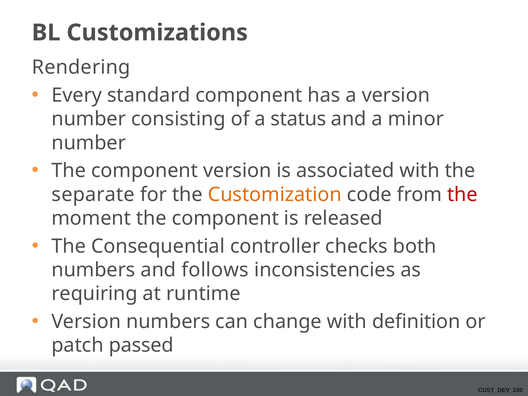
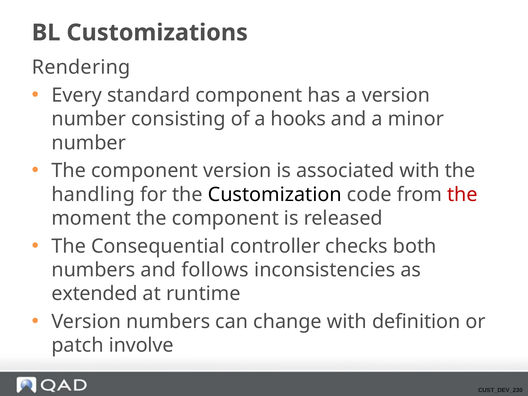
status: status -> hooks (298, 119)
separate: separate -> handling (93, 195)
Customization colour: orange -> black (275, 195)
requiring: requiring -> extended (95, 294)
passed: passed -> involve (141, 345)
